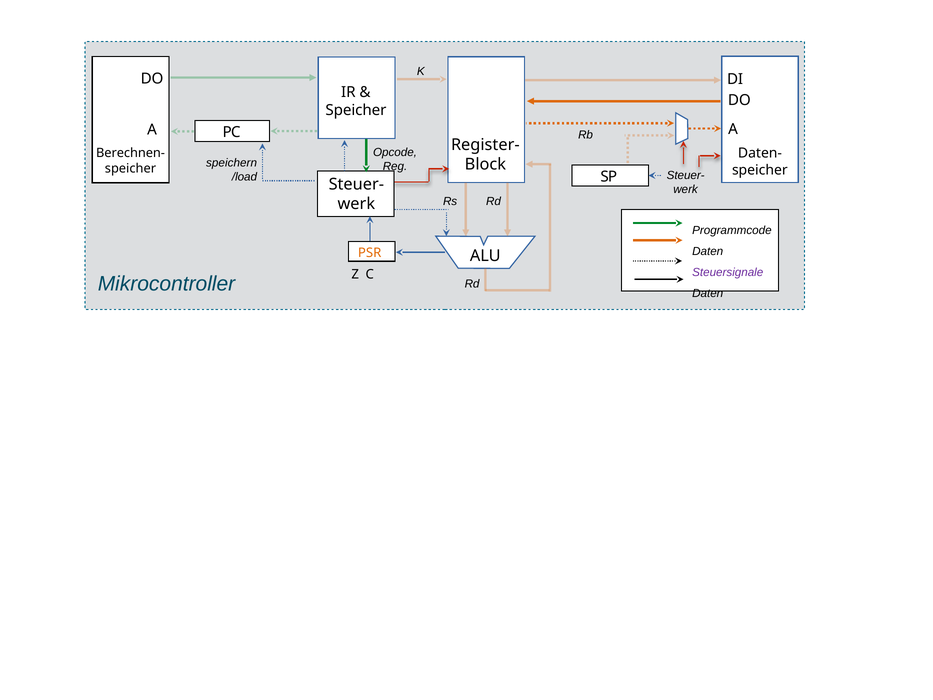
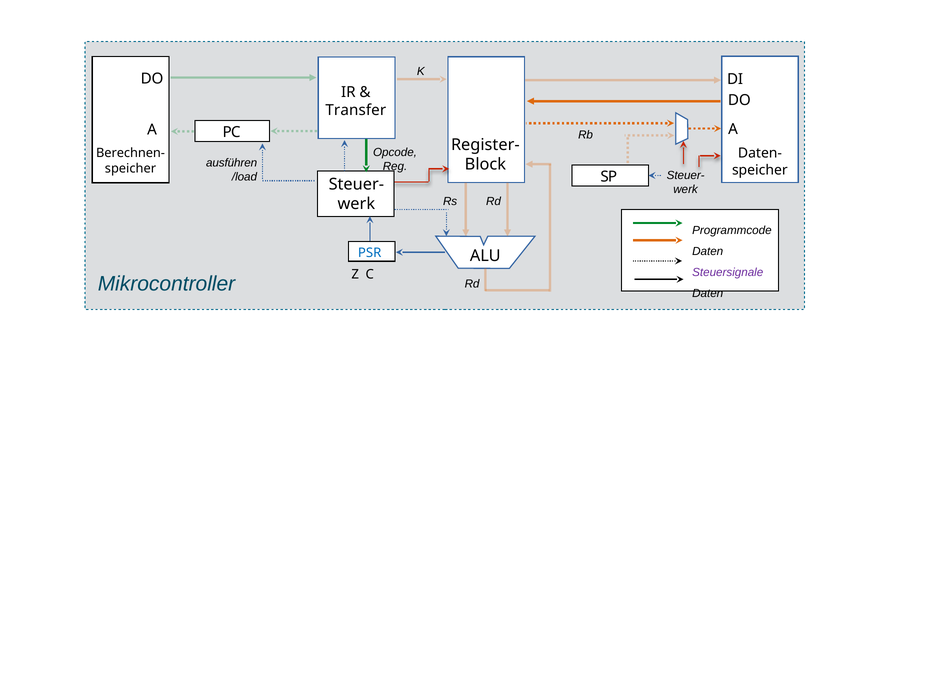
Speicher: Speicher -> Transfer (356, 110)
speichern: speichern -> ausführen (232, 163)
PSR colour: orange -> blue (370, 253)
